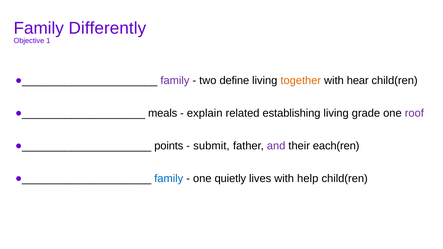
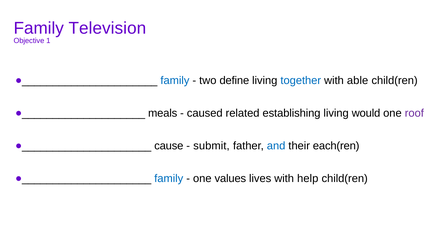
Differently: Differently -> Television (107, 28)
family colour: purple -> blue (175, 81)
together colour: orange -> blue (301, 81)
hear: hear -> able (358, 81)
explain: explain -> caused (205, 113)
grade: grade -> would (366, 113)
points: points -> cause (169, 146)
and colour: purple -> blue (276, 146)
quietly: quietly -> values (230, 179)
